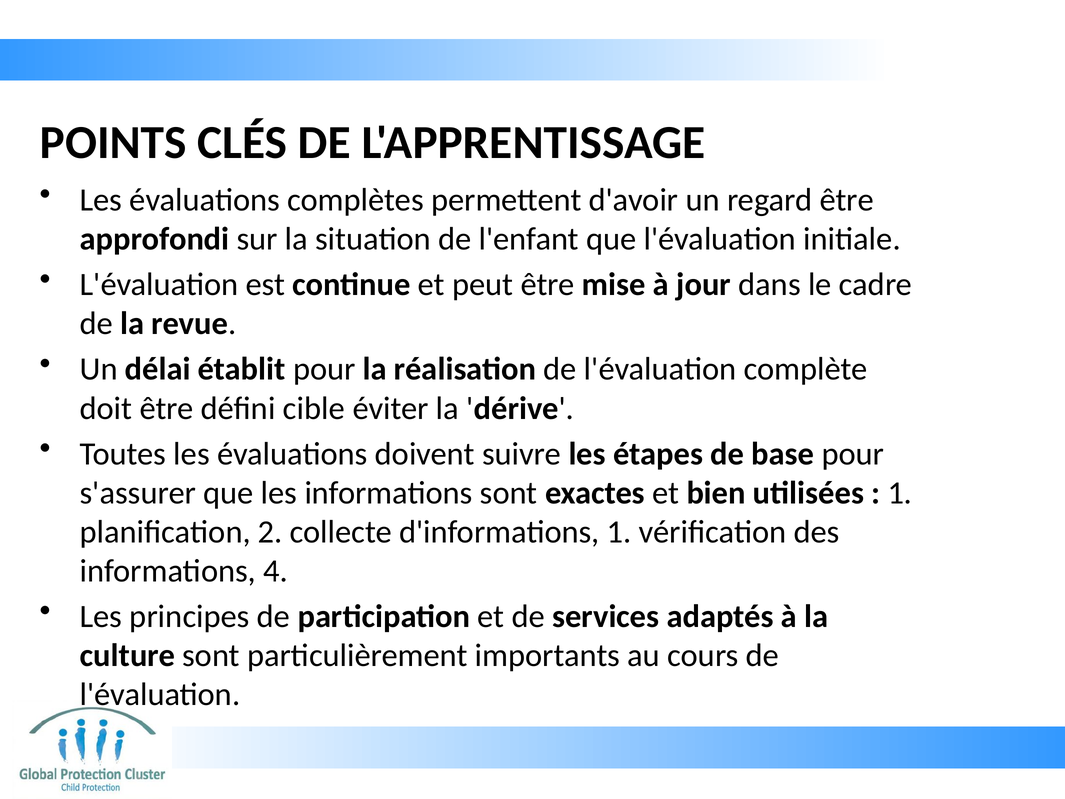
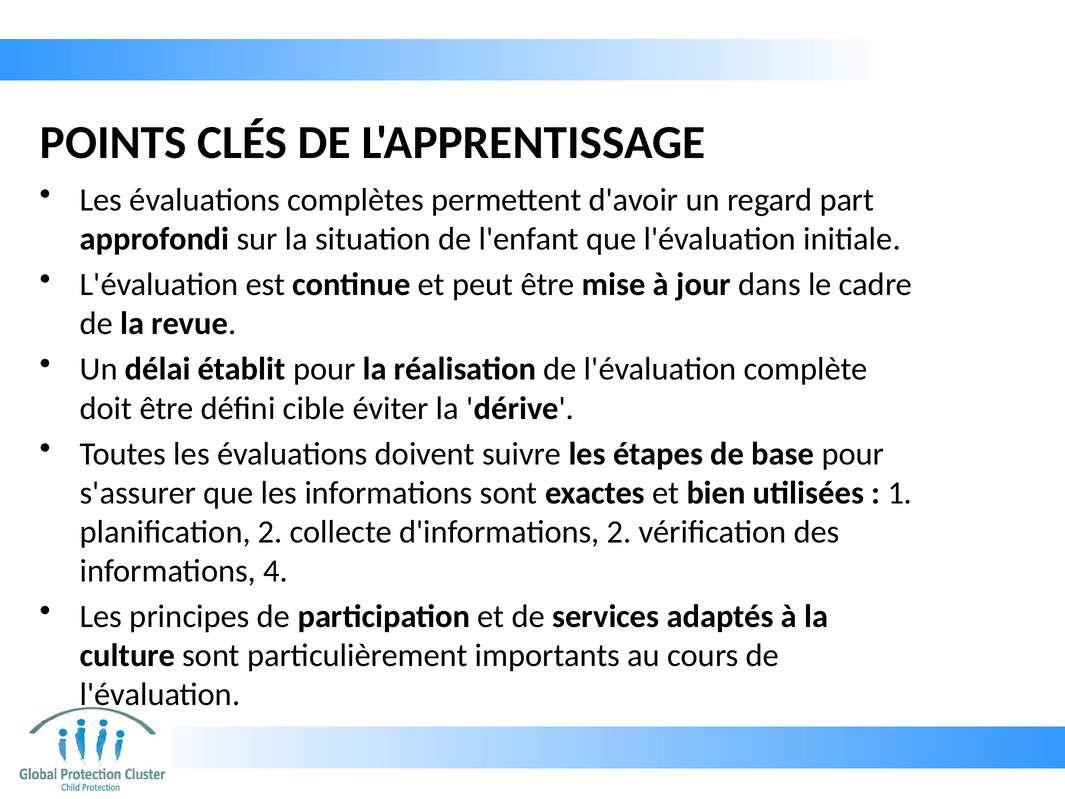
regard être: être -> part (847, 200)
d'informations 1: 1 -> 2 (619, 532)
